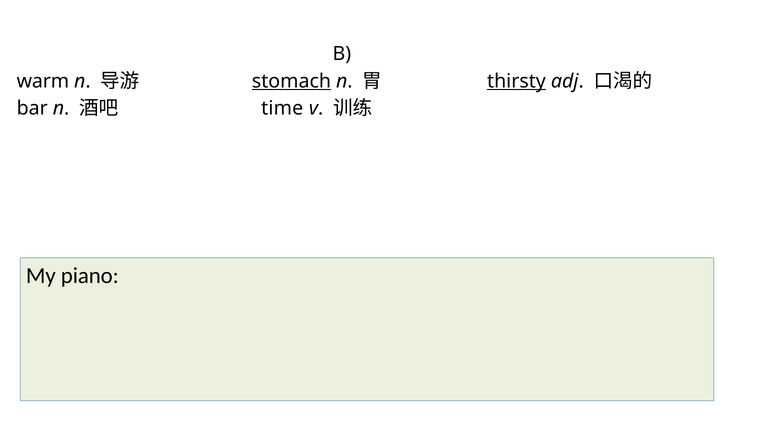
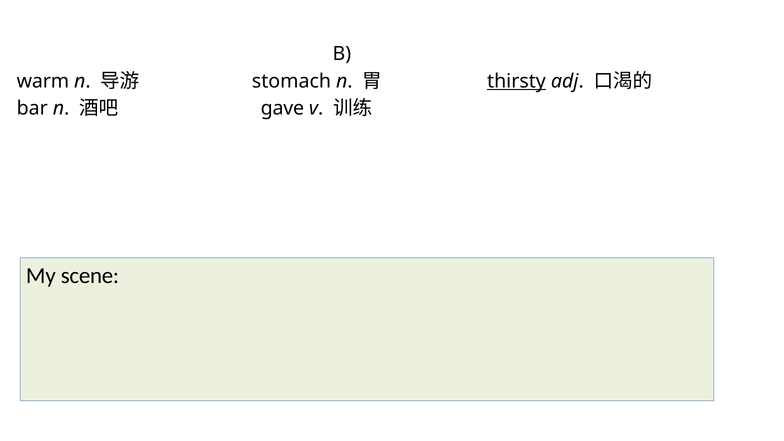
stomach underline: present -> none (291, 81)
time: time -> gave (282, 109)
piano: piano -> scene (90, 276)
